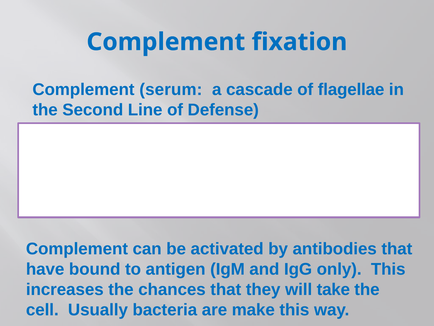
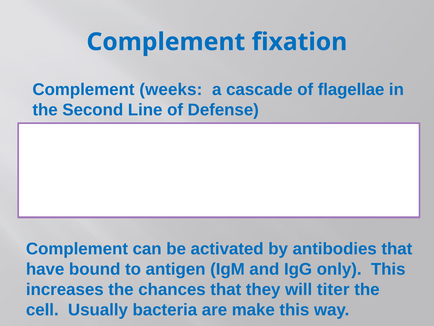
serum: serum -> weeks (171, 89)
take: take -> titer (333, 289)
